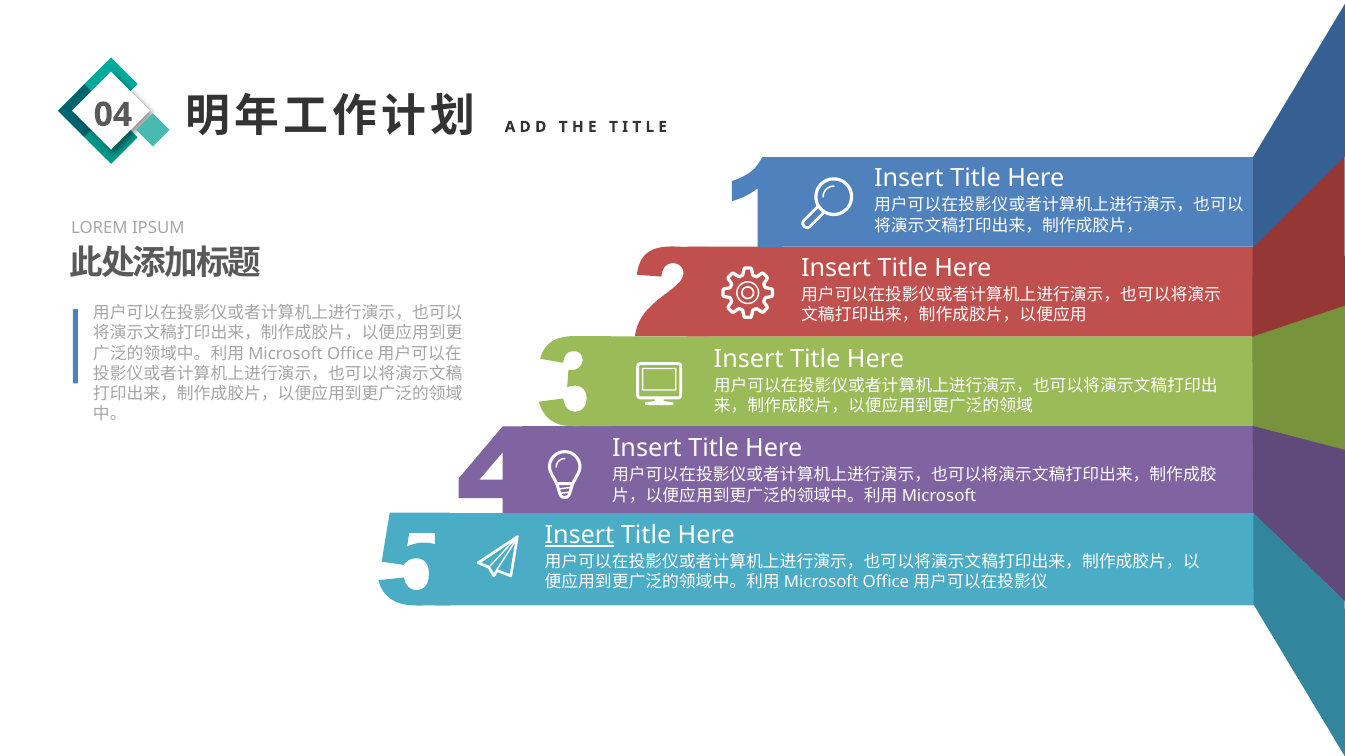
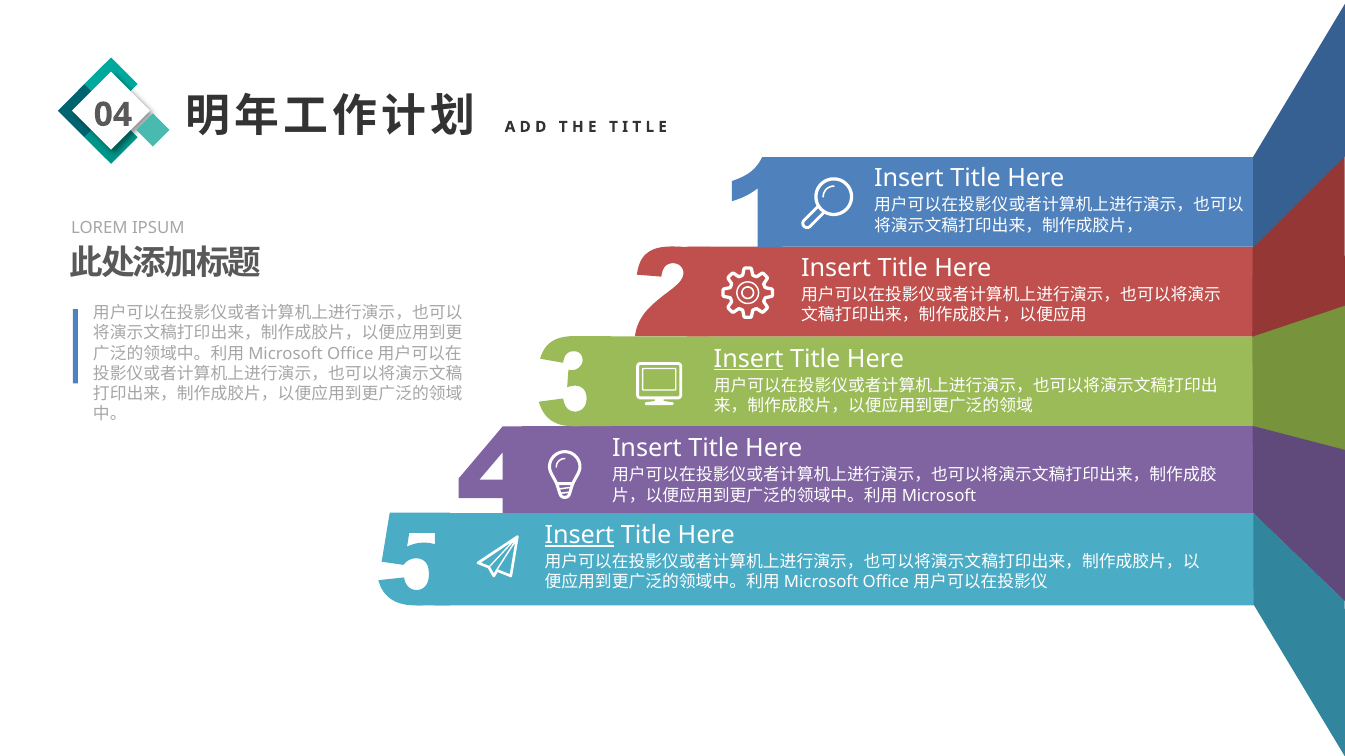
Insert underline: none -> present (749, 359)
